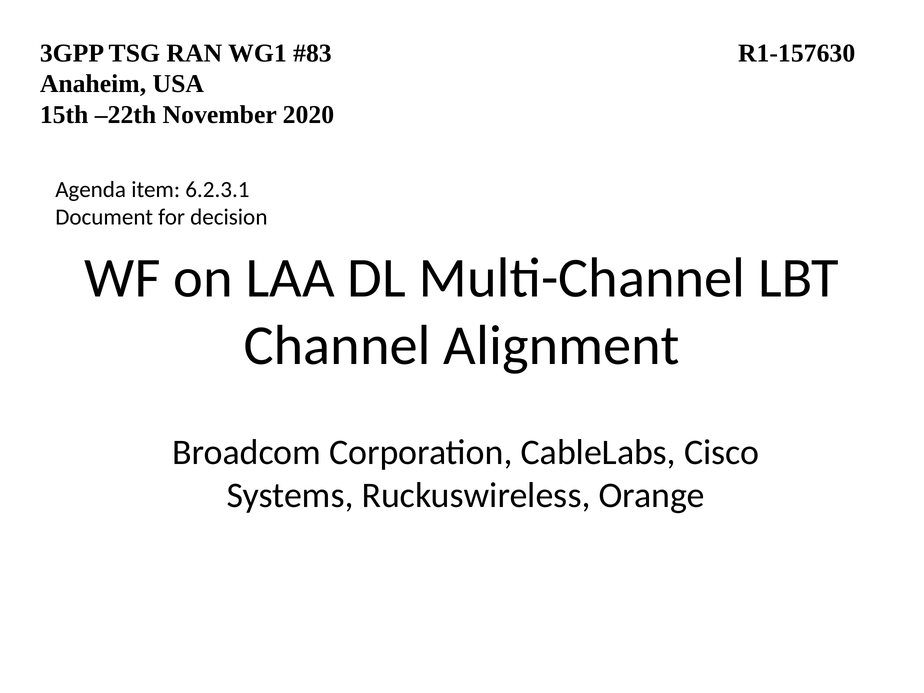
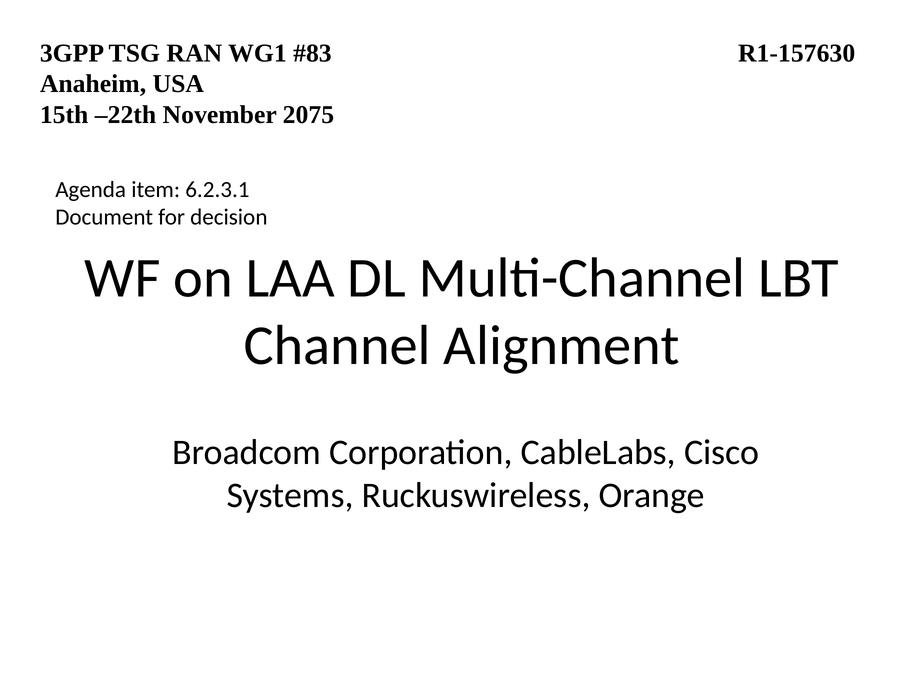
2020: 2020 -> 2075 (308, 115)
